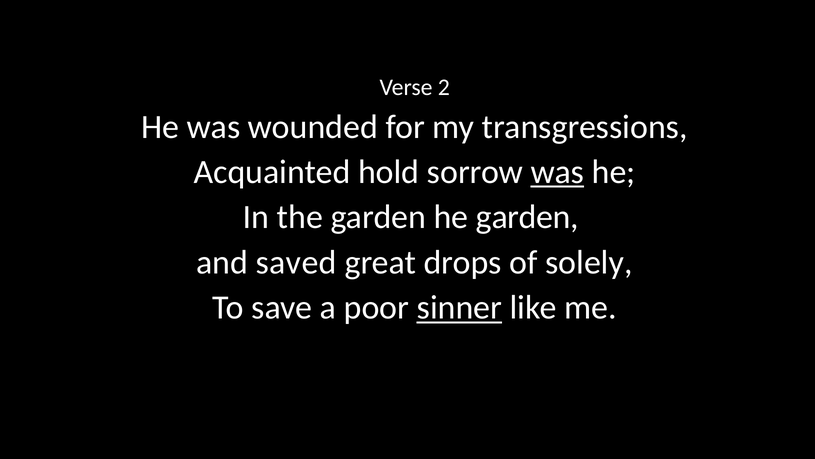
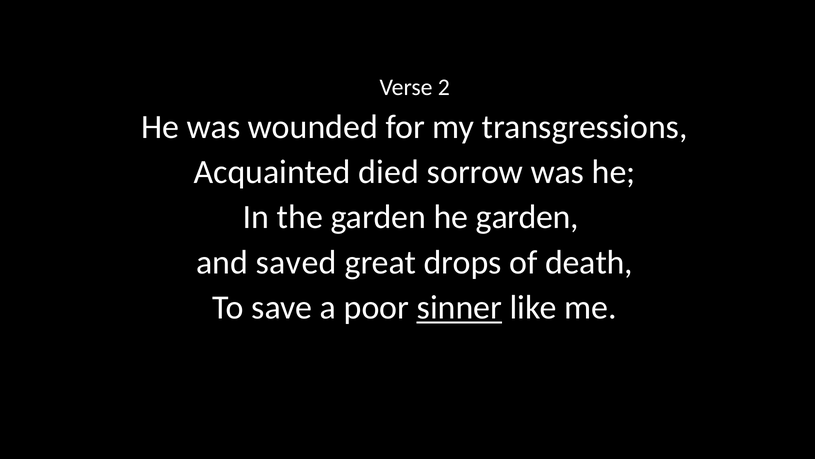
hold: hold -> died (389, 172)
was underline: present -> none (557, 172)
solely: solely -> death (589, 262)
